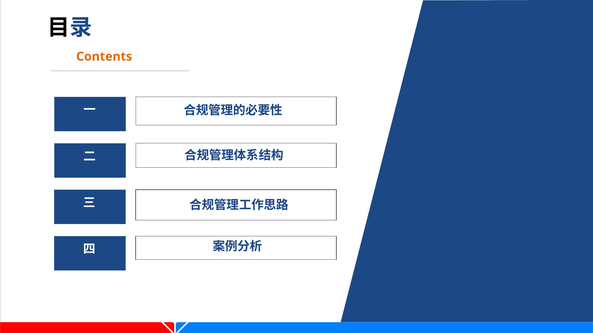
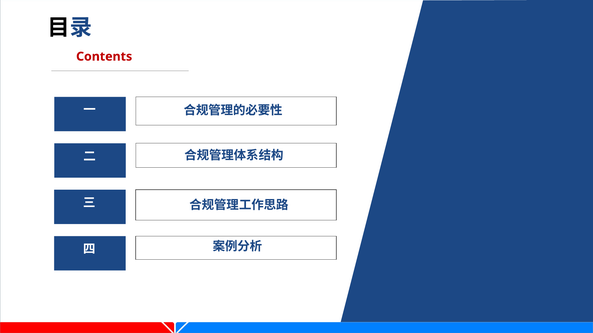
Contents colour: orange -> red (104, 57)
